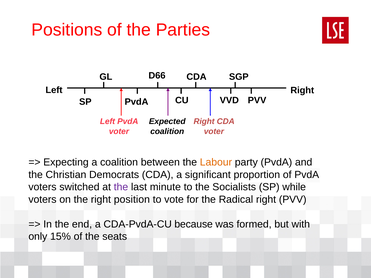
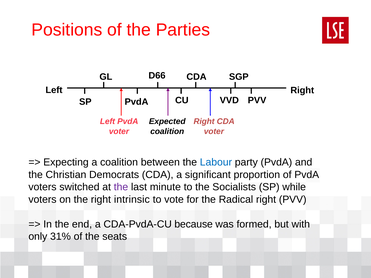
Labour colour: orange -> blue (216, 162)
position: position -> intrinsic (132, 200)
15%: 15% -> 31% (61, 237)
